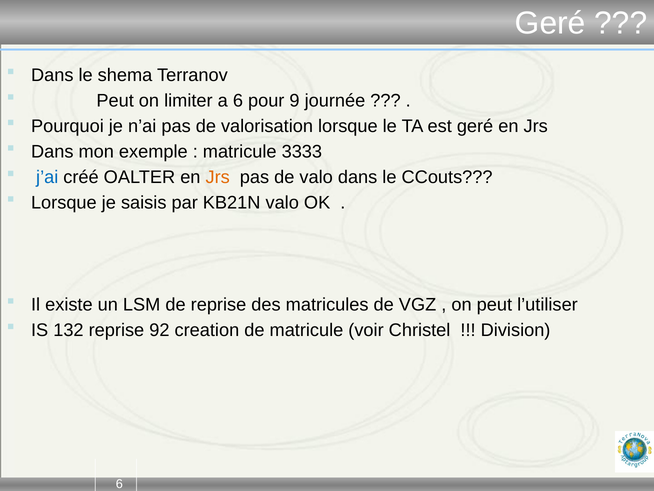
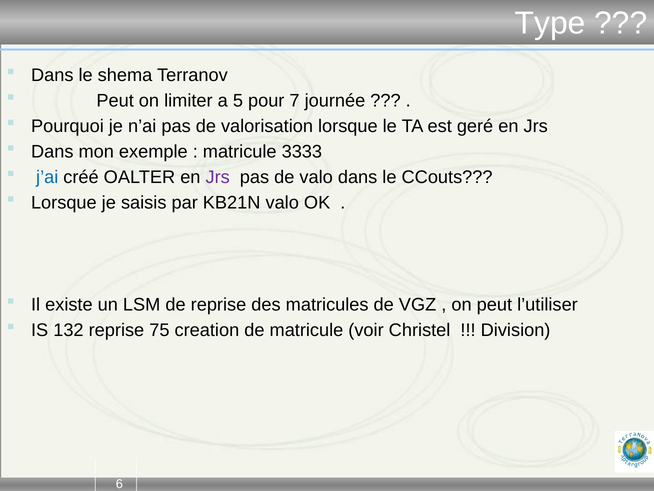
Geré: Geré -> Type (550, 23)
a 6: 6 -> 5 (238, 101)
9: 9 -> 7 (294, 101)
Jrs colour: orange -> purple (218, 177)
92: 92 -> 75 (159, 330)
